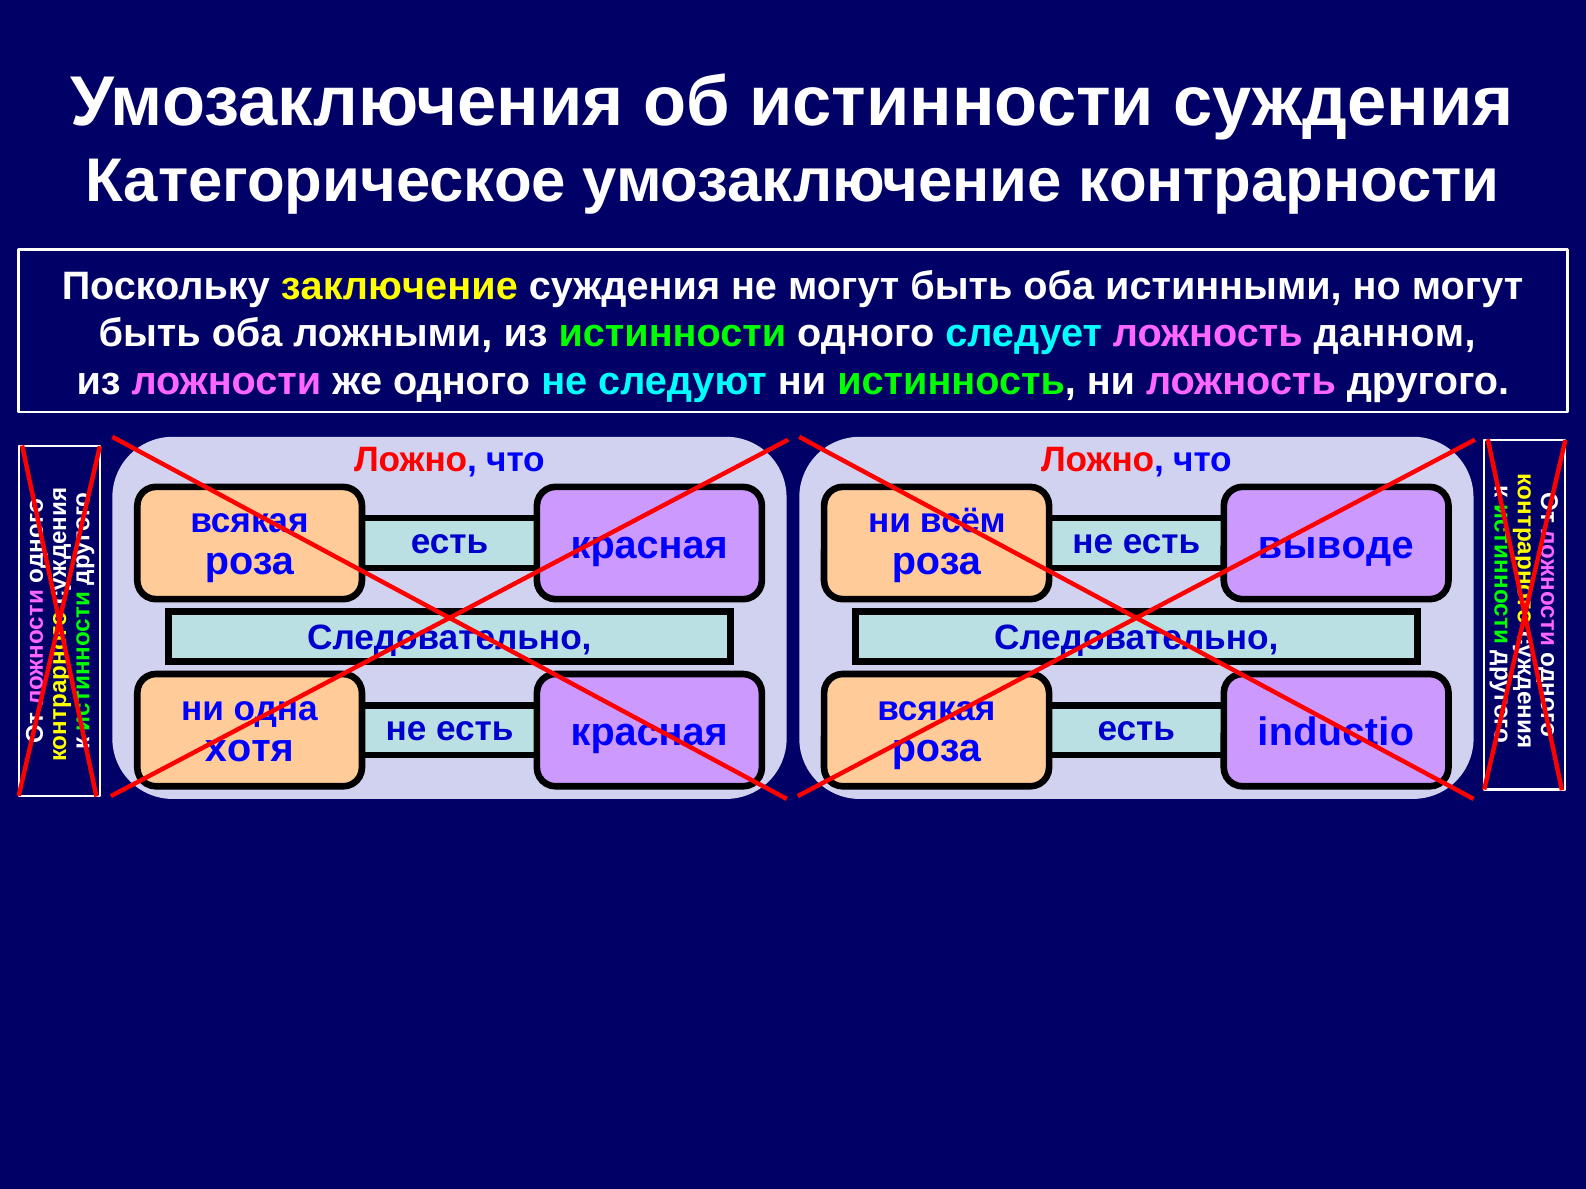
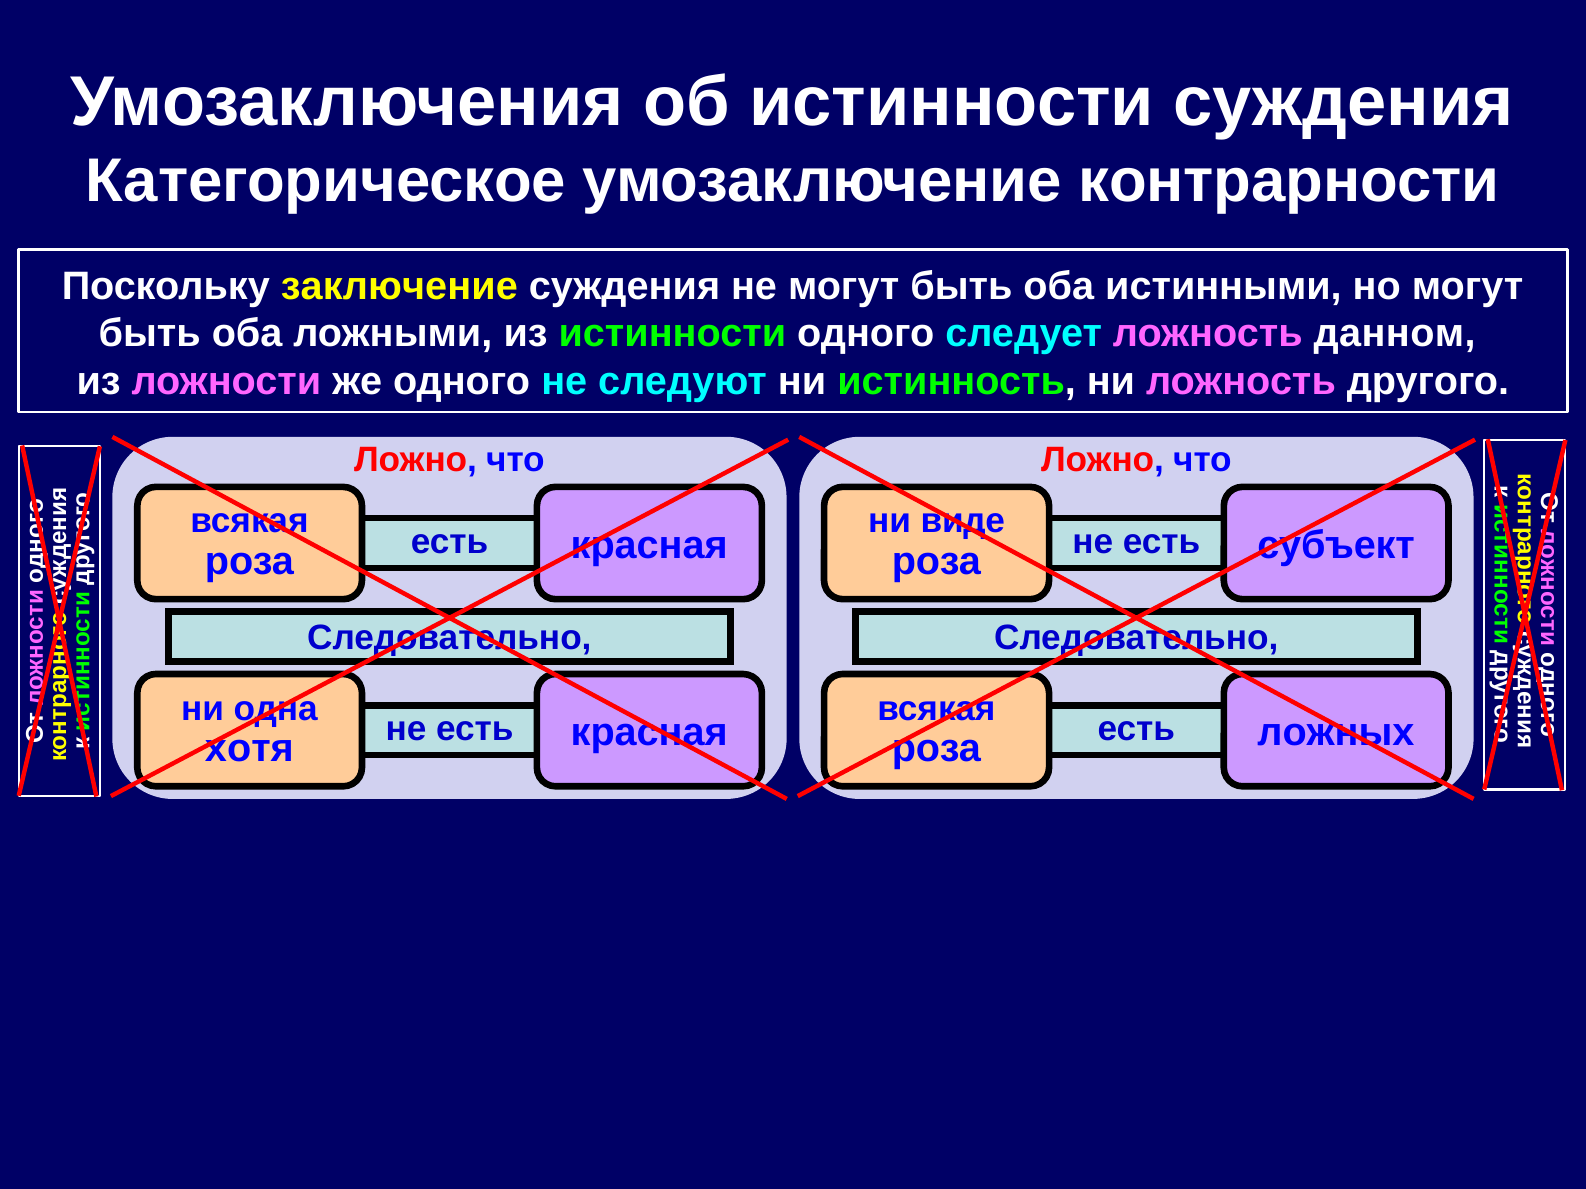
всём: всём -> виде (963, 522)
выводе: выводе -> субъект (1336, 546)
inductio: inductio -> ложных (1336, 733)
